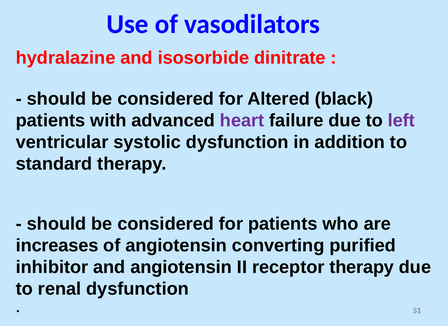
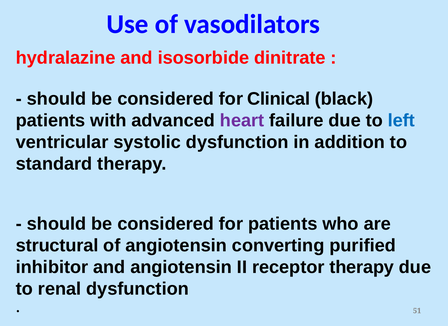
Altered: Altered -> Clinical (279, 99)
left colour: purple -> blue (401, 120)
increases: increases -> structural (57, 245)
